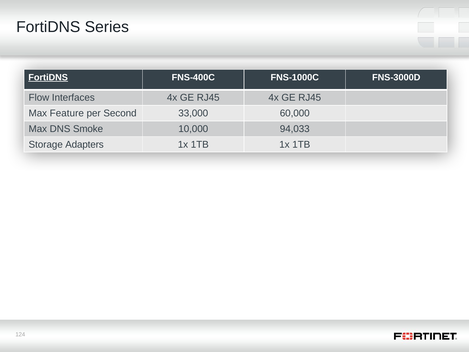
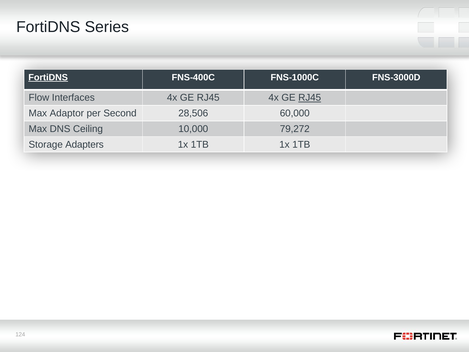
RJ45 underline: none -> present (310, 98)
Feature: Feature -> Adaptor (67, 113)
33,000: 33,000 -> 28,506 (193, 113)
Smoke: Smoke -> Ceiling (88, 129)
94,033: 94,033 -> 79,272 (295, 129)
